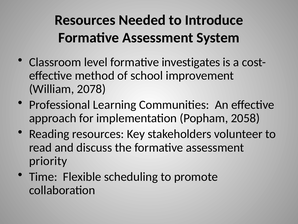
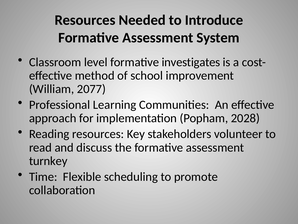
2078: 2078 -> 2077 (91, 89)
2058: 2058 -> 2028 (245, 118)
priority: priority -> turnkey (48, 161)
